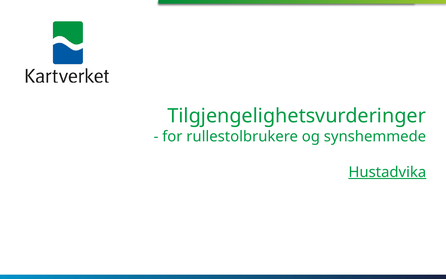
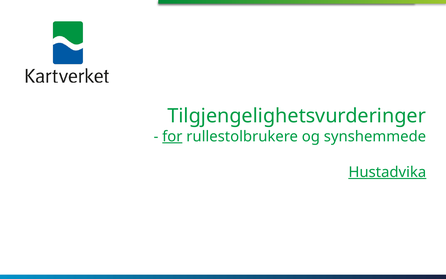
for underline: none -> present (172, 136)
